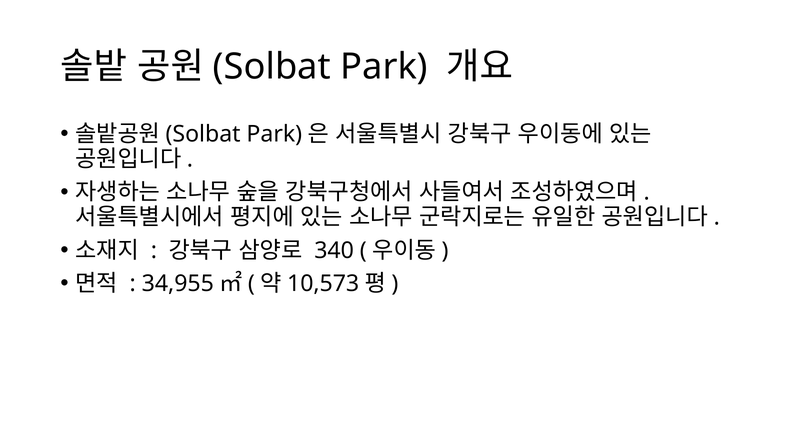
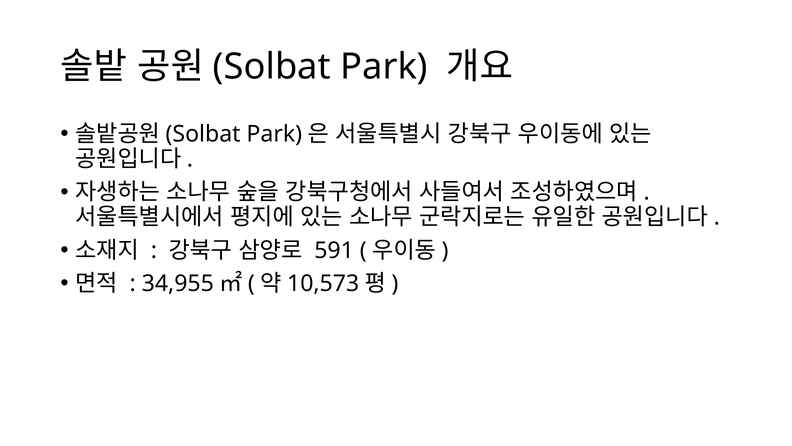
340: 340 -> 591 (334, 250)
